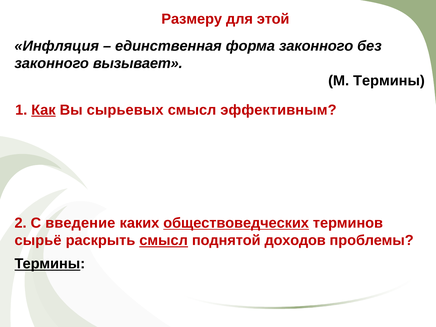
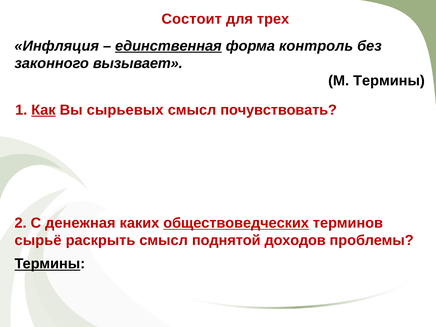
Размеру: Размеру -> Состоит (192, 19)
этой: этой -> трех (273, 19)
единственная underline: none -> present (168, 46)
форма законного: законного -> контроль (316, 46)
эффективным: эффективным -> почувствовать (279, 110)
введение: введение -> денежная (80, 223)
смысл underline: present -> none (164, 240)
